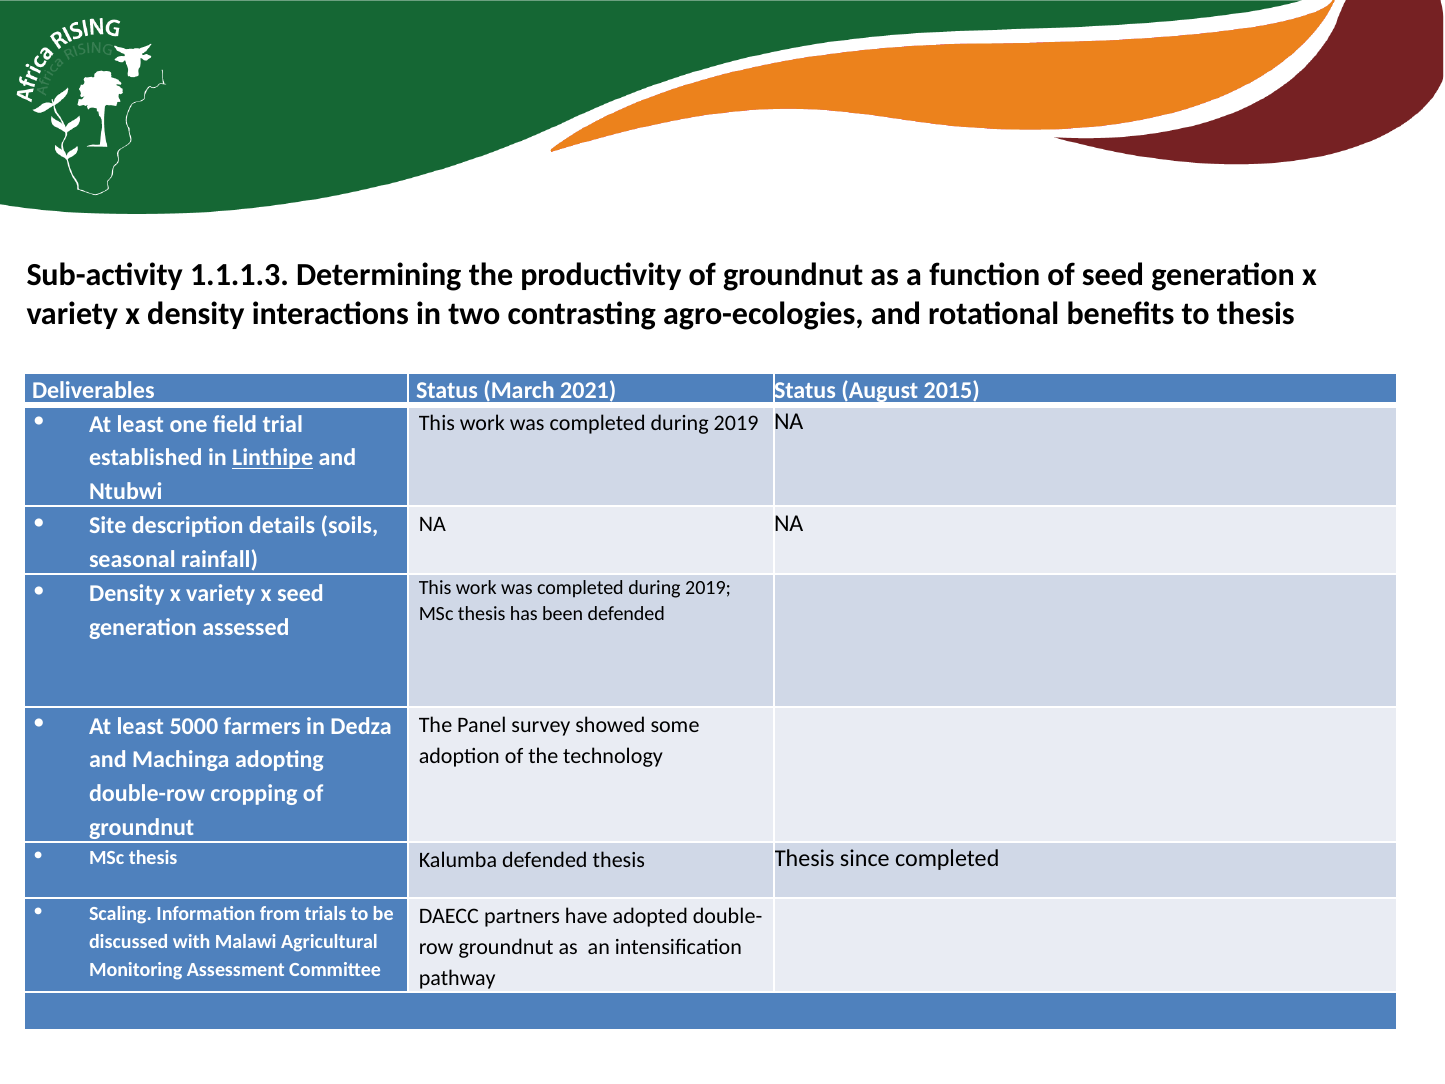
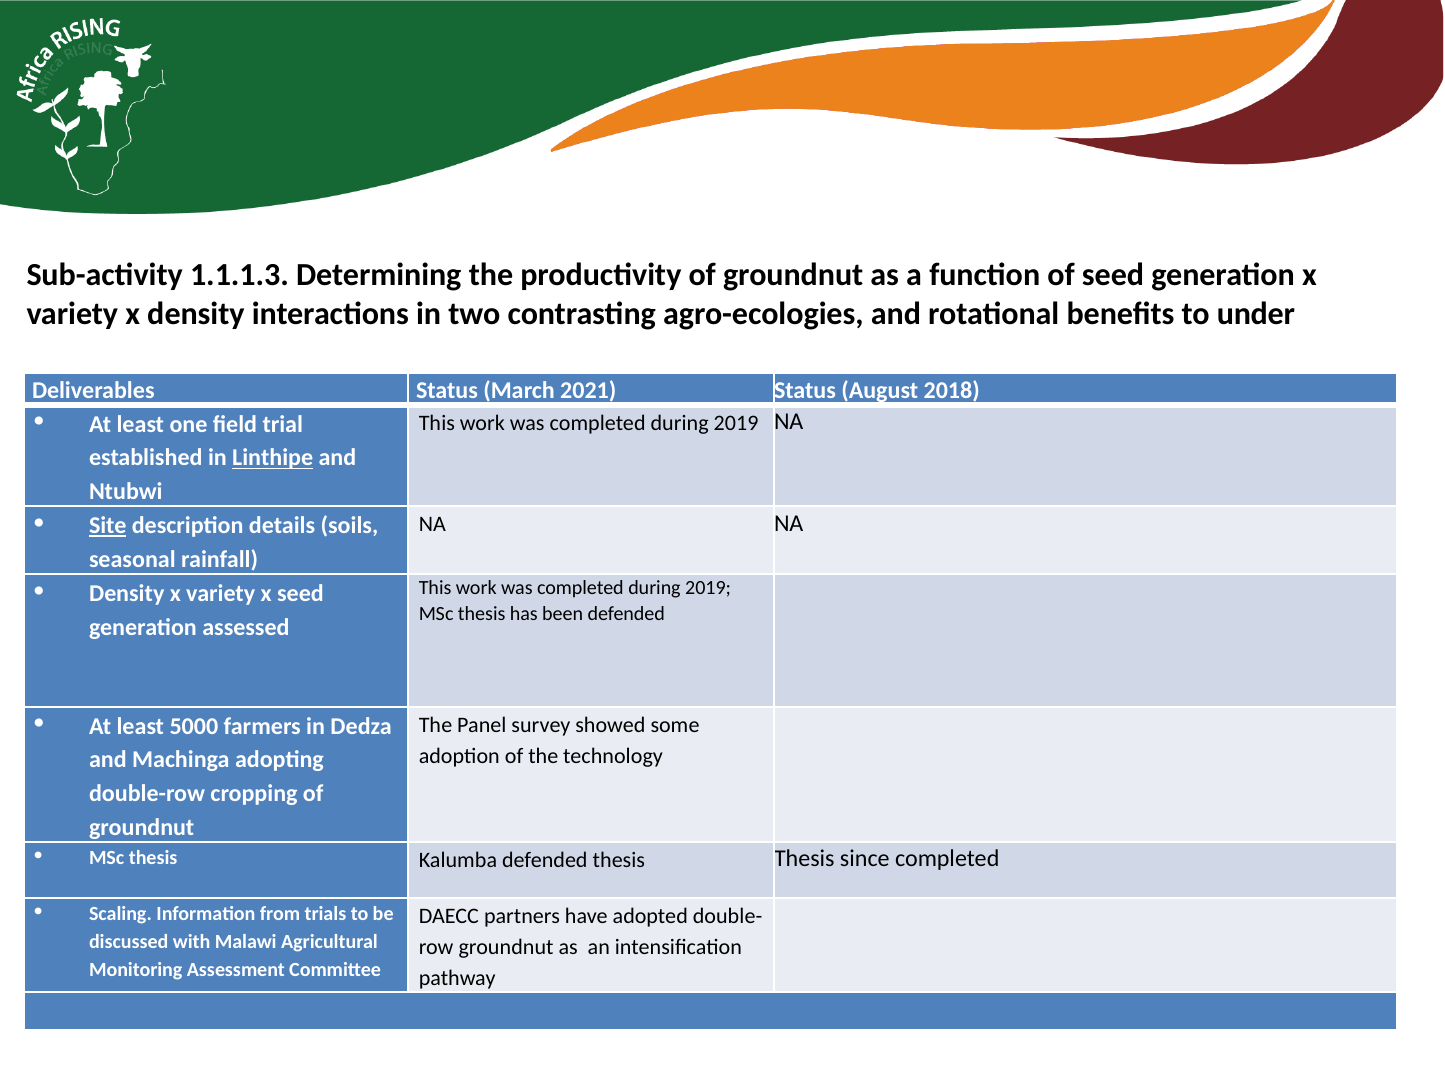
to thesis: thesis -> under (1256, 313)
2015: 2015 -> 2018 (952, 390)
Site underline: none -> present (108, 525)
